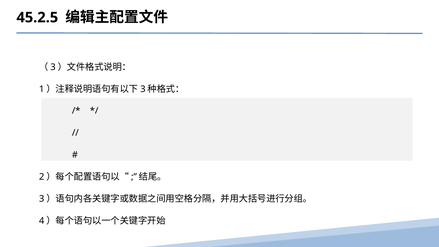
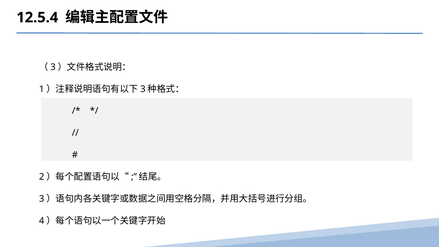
45.2.5: 45.2.5 -> 12.5.4 (37, 17)
